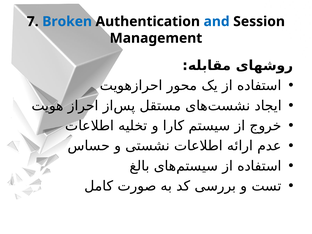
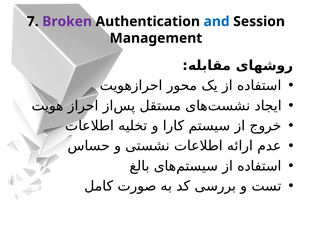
Broken colour: blue -> purple (67, 22)
